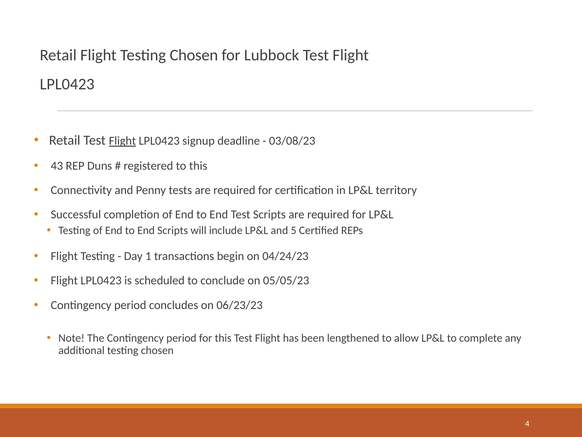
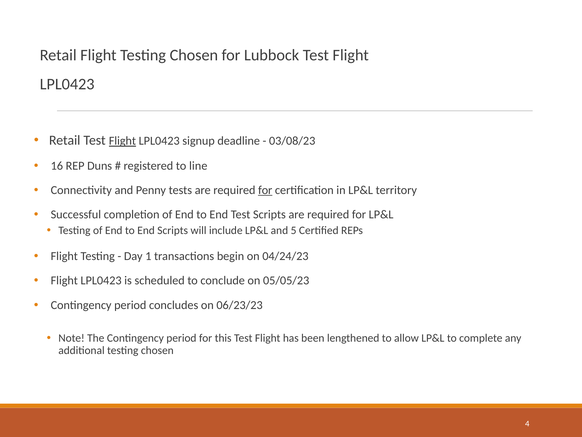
43: 43 -> 16 (57, 166)
to this: this -> line (198, 166)
for underline: none -> present (265, 190)
